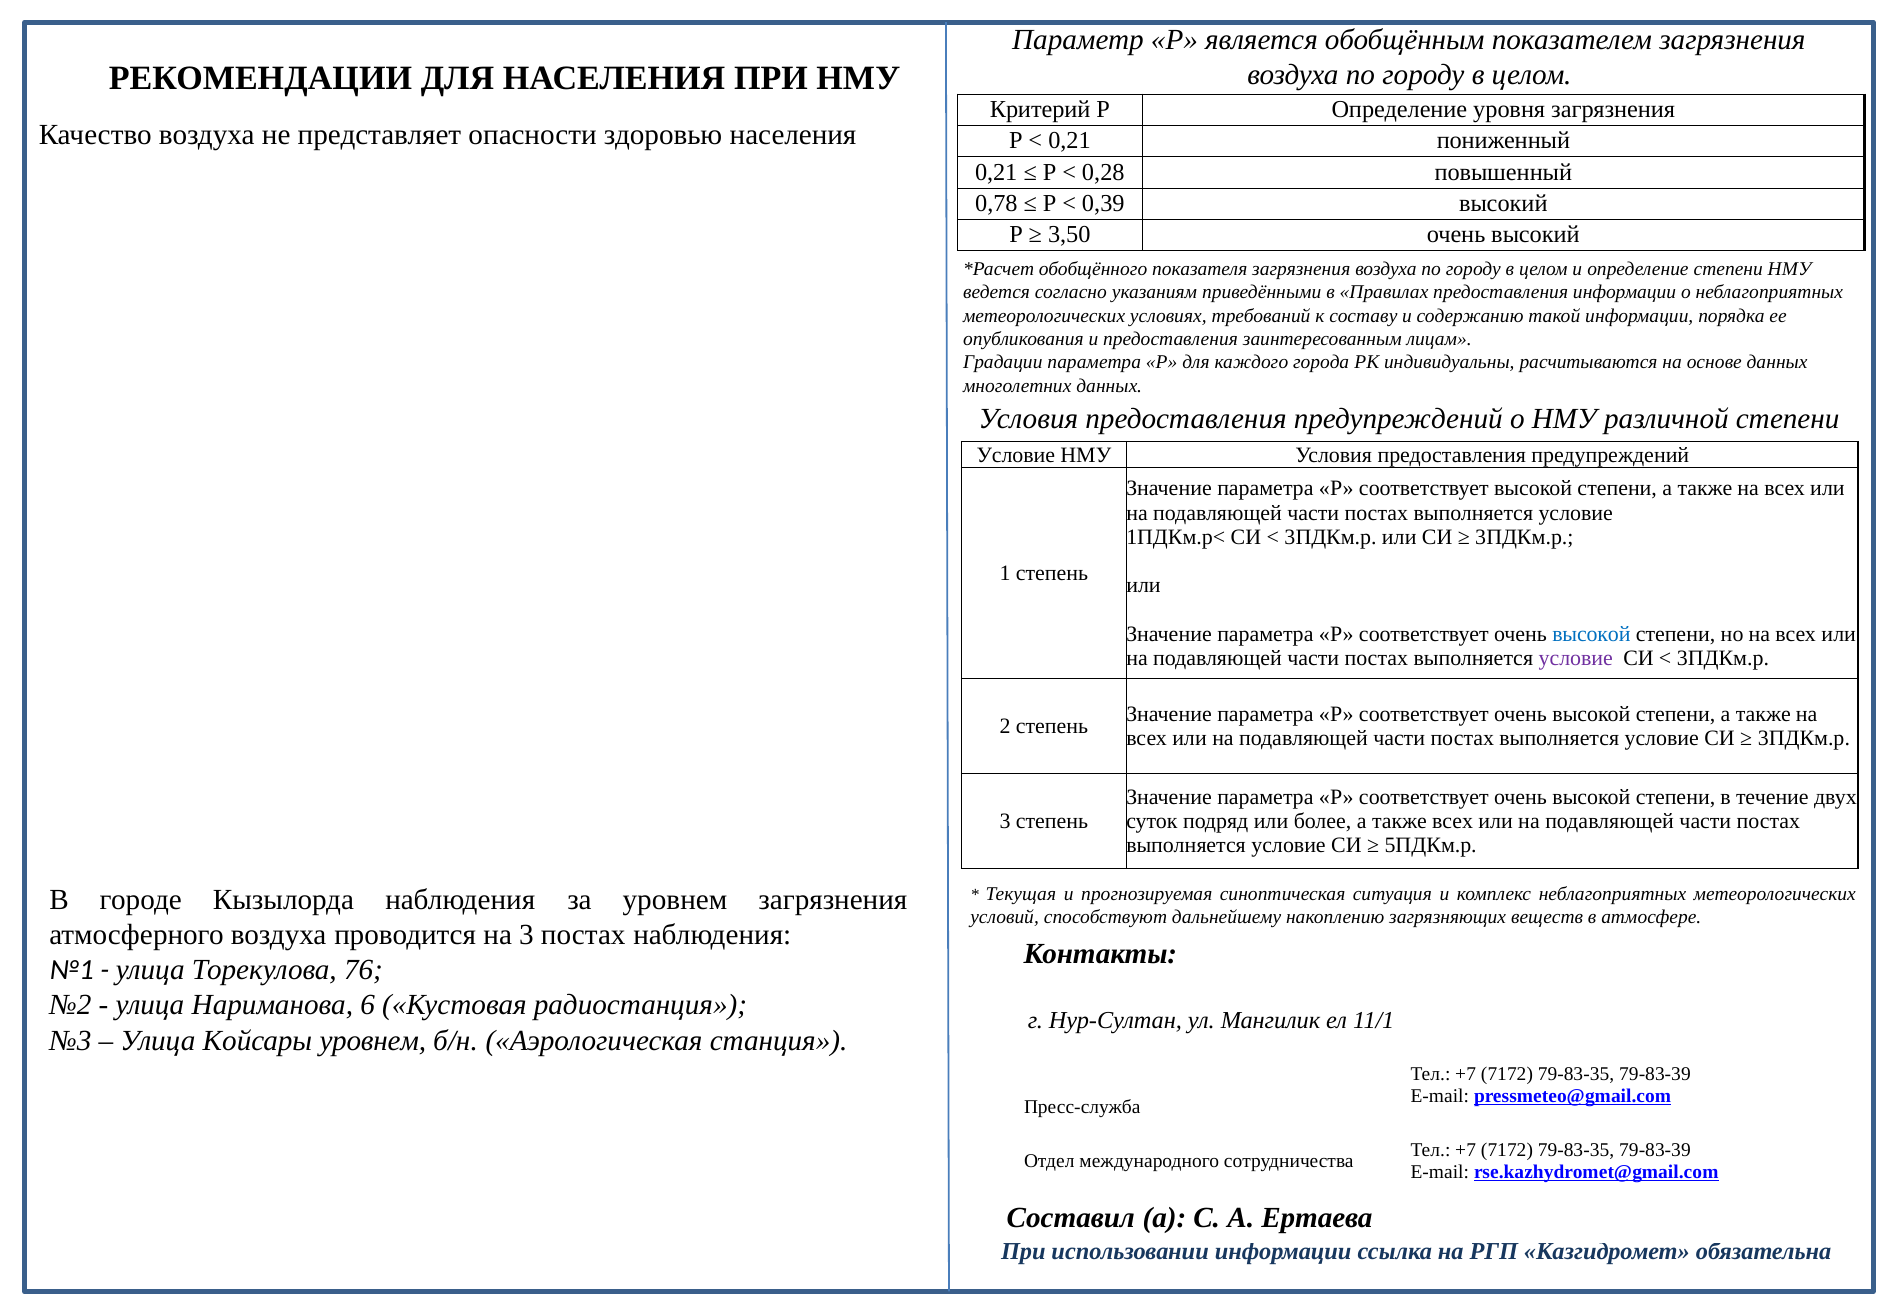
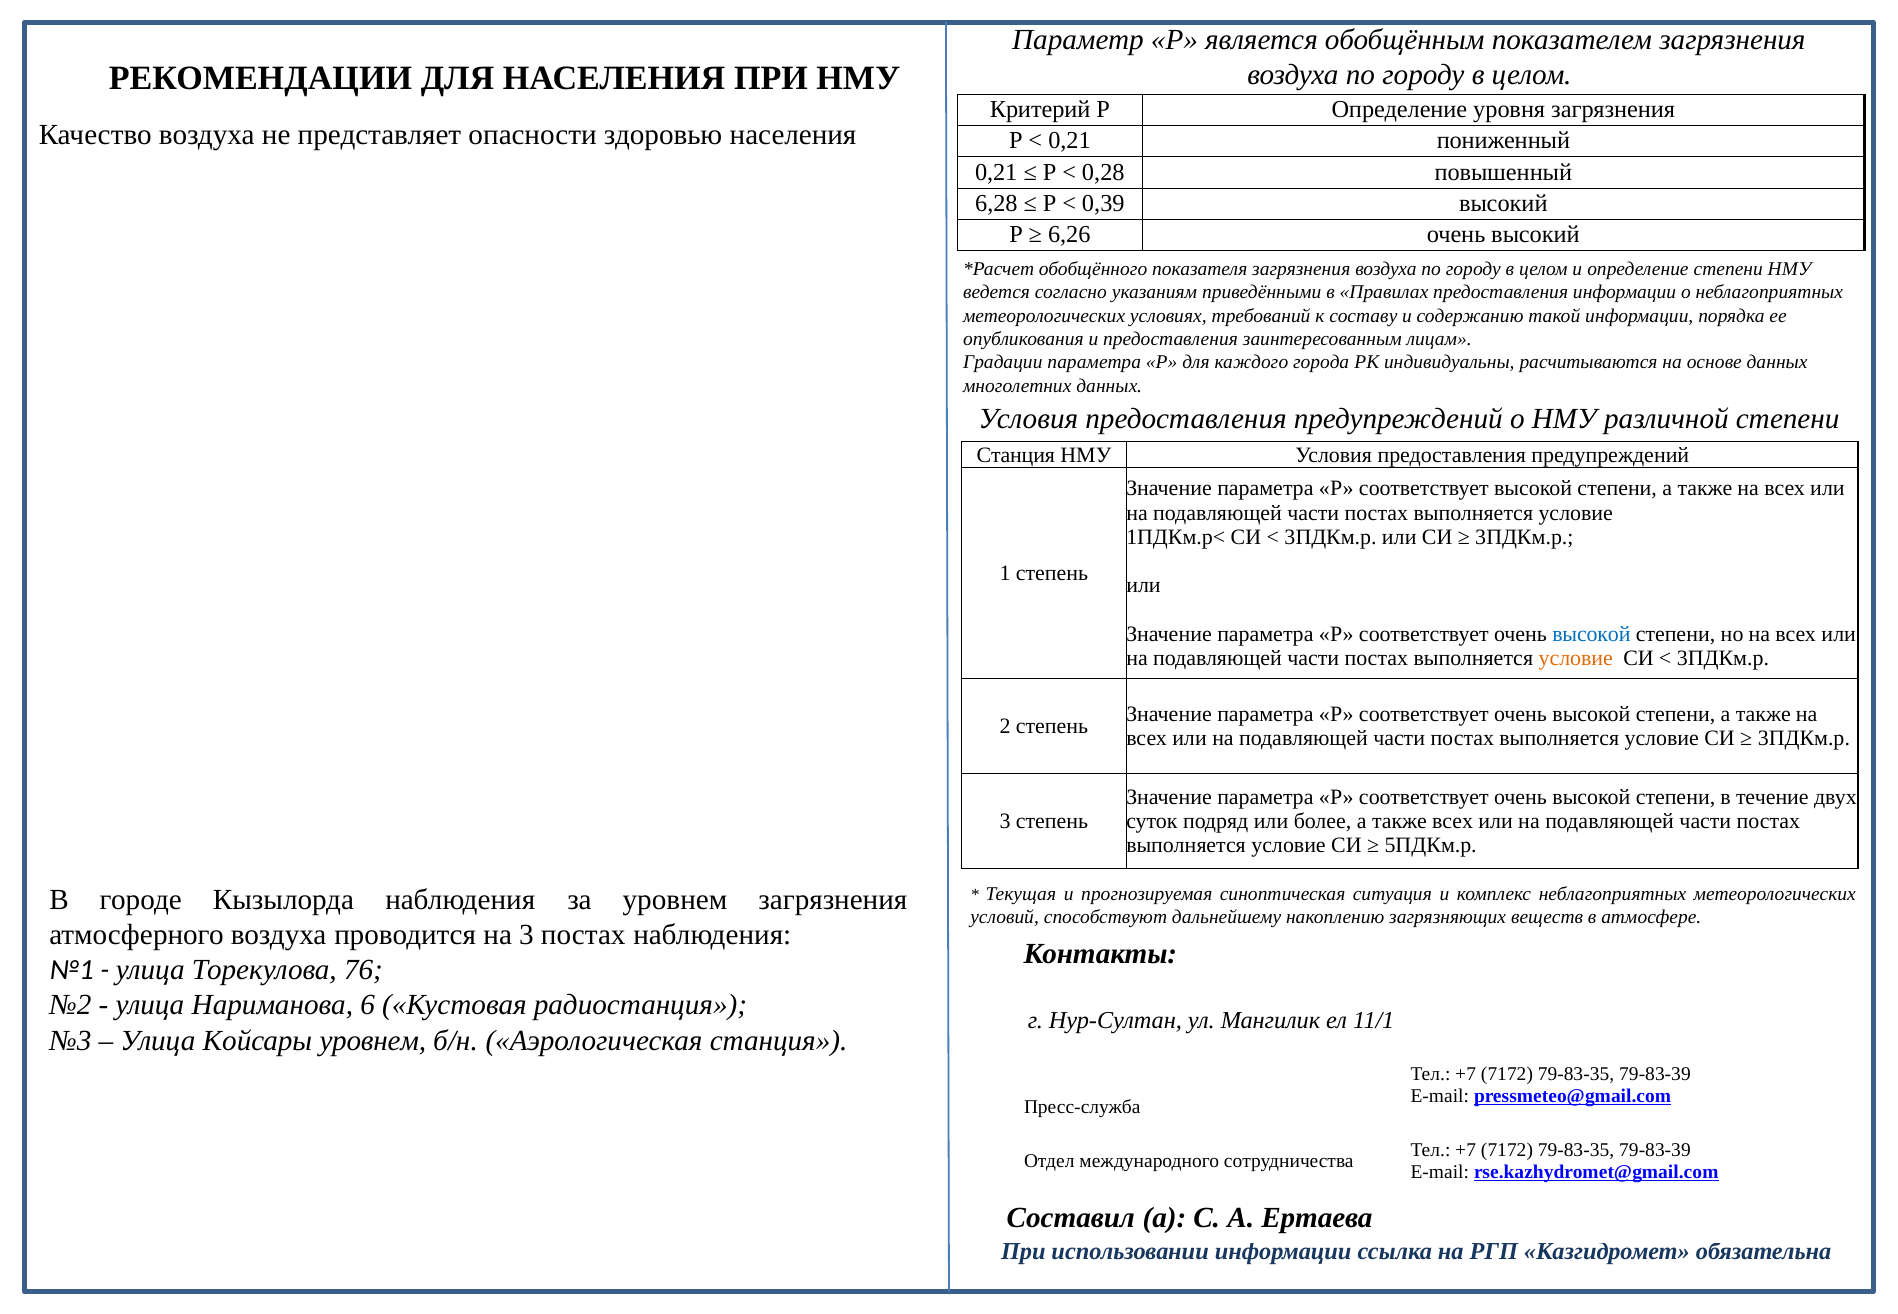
0,78: 0,78 -> 6,28 (996, 204)
3,50: 3,50 -> 6,26 (1069, 235)
Условие: Условие -> Станция (1016, 455)
условие colour: purple -> orange (1576, 658)
